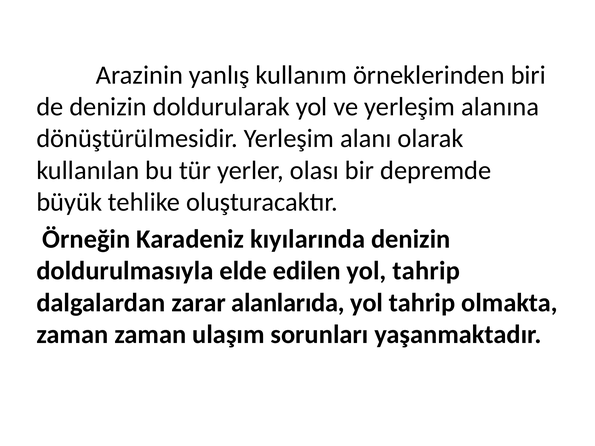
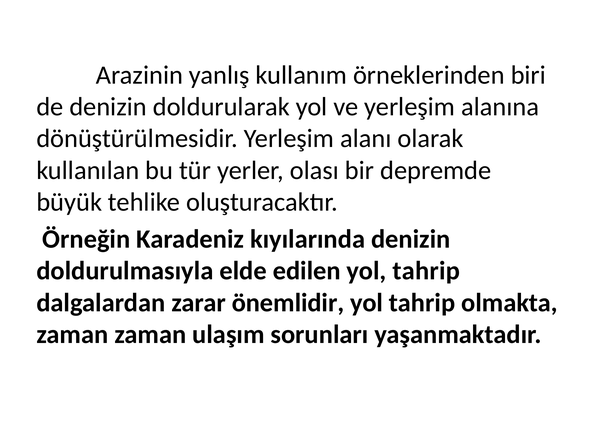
alanlarıda: alanlarıda -> önemlidir (288, 303)
